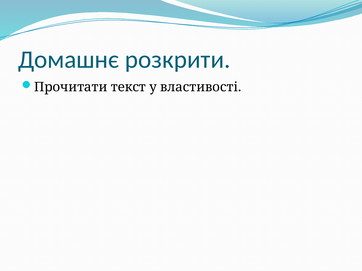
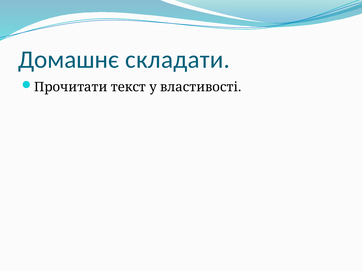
розкрити: розкрити -> складати (178, 60)
